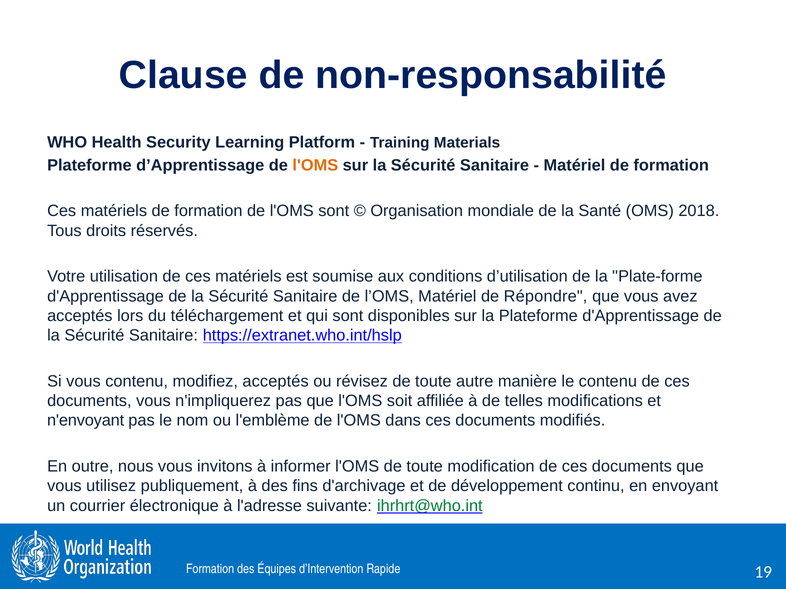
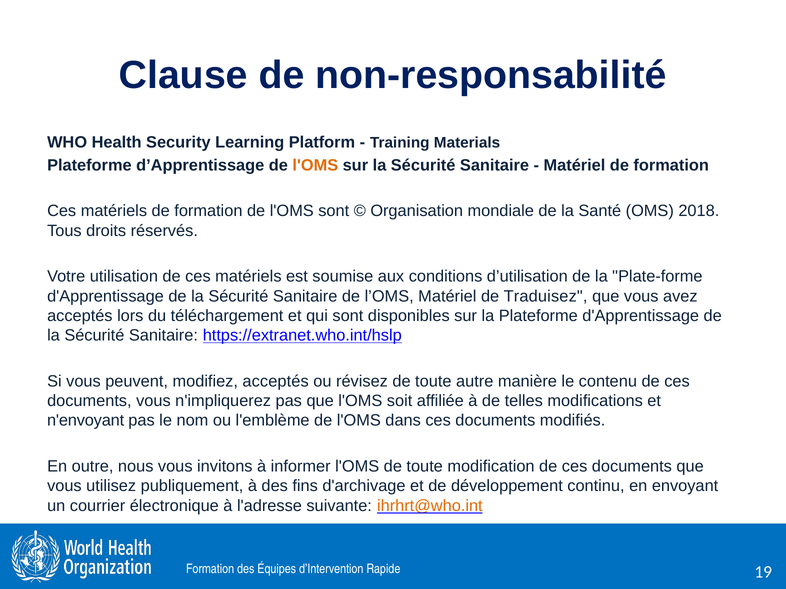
Répondre: Répondre -> Traduisez (546, 296)
vous contenu: contenu -> peuvent (137, 382)
ihrhrt@who.int colour: green -> orange (430, 506)
